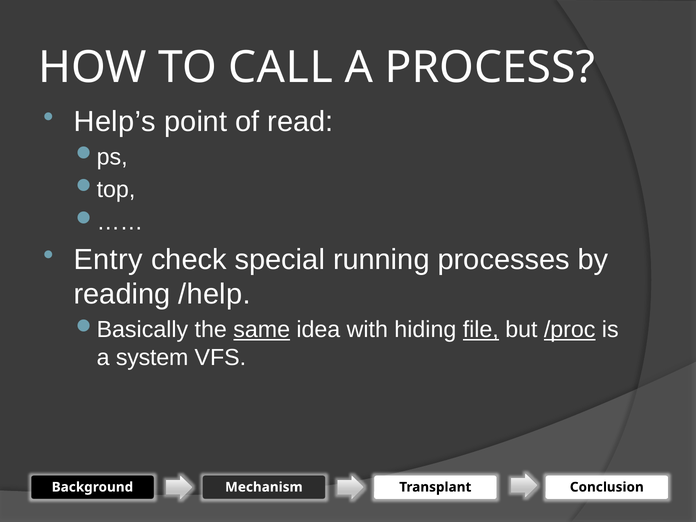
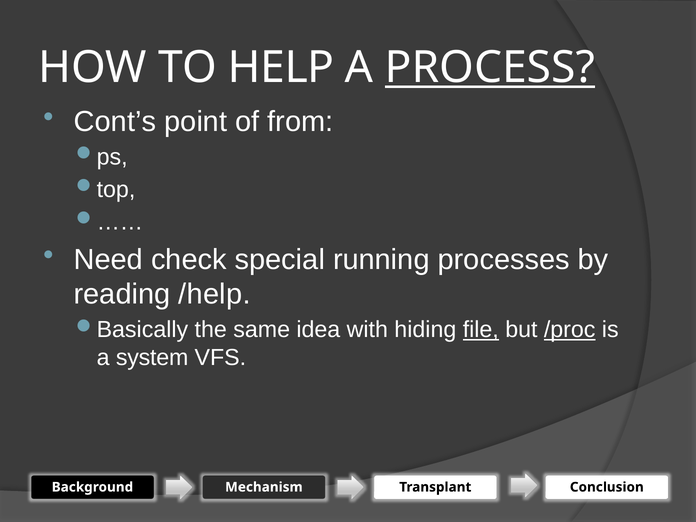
CALL: CALL -> HELP (281, 68)
PROCESS underline: none -> present (490, 68)
Help’s: Help’s -> Cont’s (115, 121)
read: read -> from (300, 121)
Entry: Entry -> Need (108, 259)
same underline: present -> none (262, 330)
